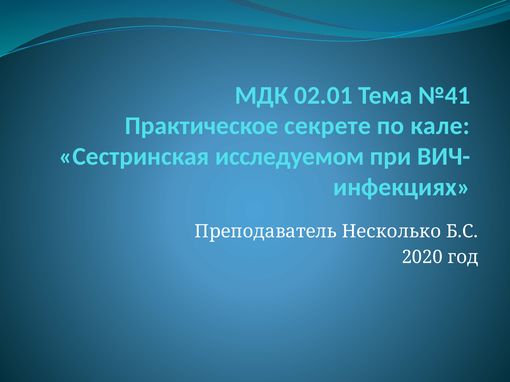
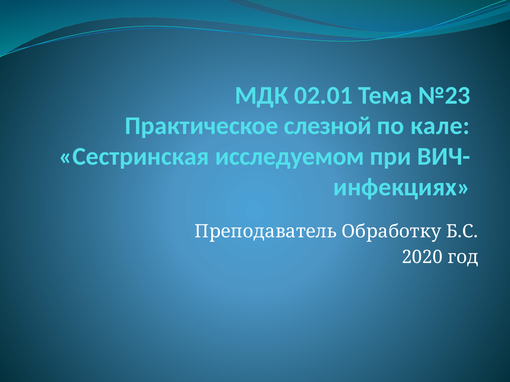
№41: №41 -> №23 (444, 95)
секрете: секрете -> слезной (328, 126)
Несколько: Несколько -> Обработку (391, 232)
